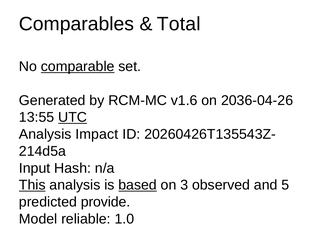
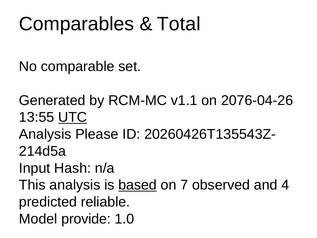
comparable underline: present -> none (78, 66)
v1.6: v1.6 -> v1.1 (184, 100)
2036-04-26: 2036-04-26 -> 2076-04-26 (257, 100)
Impact: Impact -> Please (97, 134)
This underline: present -> none (32, 185)
3: 3 -> 7 (184, 185)
5: 5 -> 4 (285, 185)
provide: provide -> reliable (105, 202)
reliable: reliable -> provide (86, 219)
